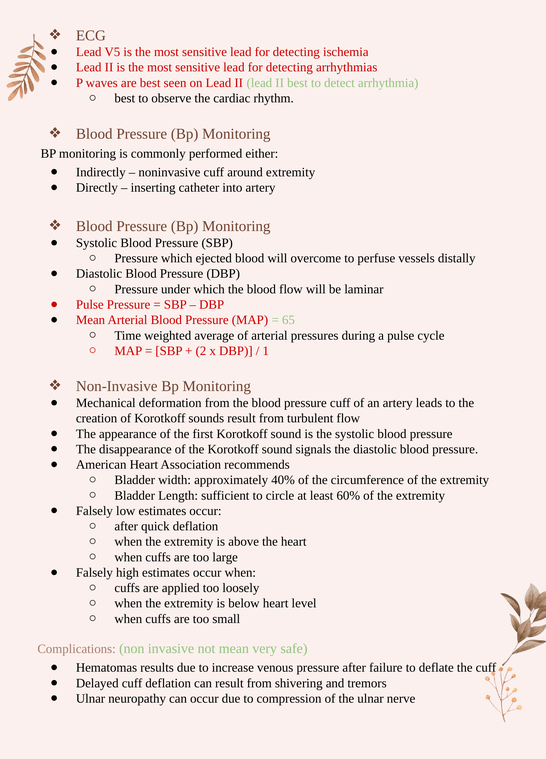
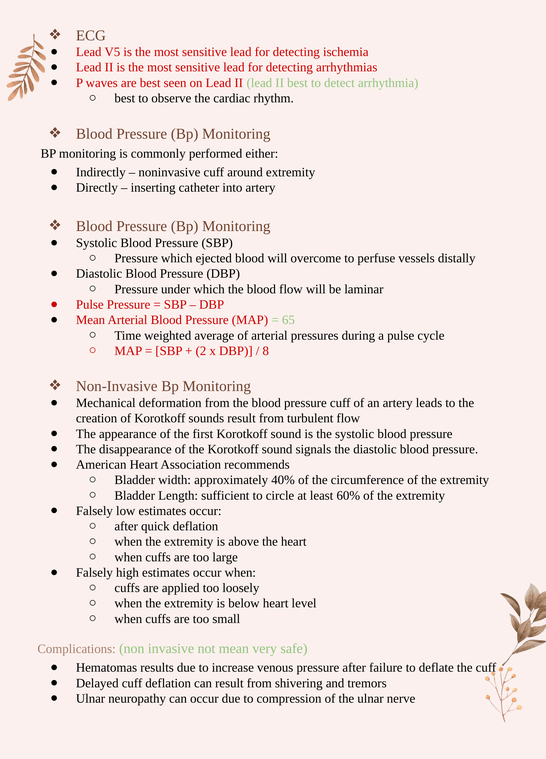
1: 1 -> 8 (266, 351)
